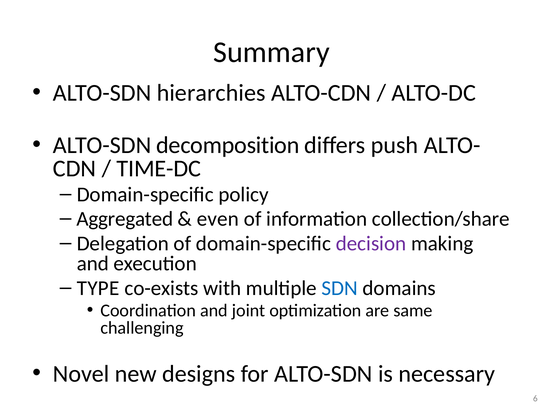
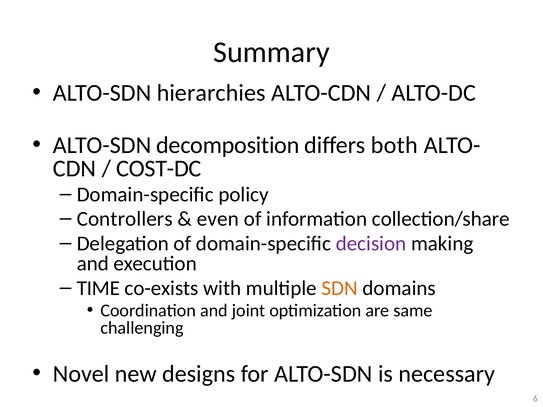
push: push -> both (394, 145)
TIME-DC: TIME-DC -> COST-DC (159, 169)
Aggregated: Aggregated -> Controllers (125, 219)
TYPE: TYPE -> TIME (98, 288)
SDN colour: blue -> orange (340, 288)
